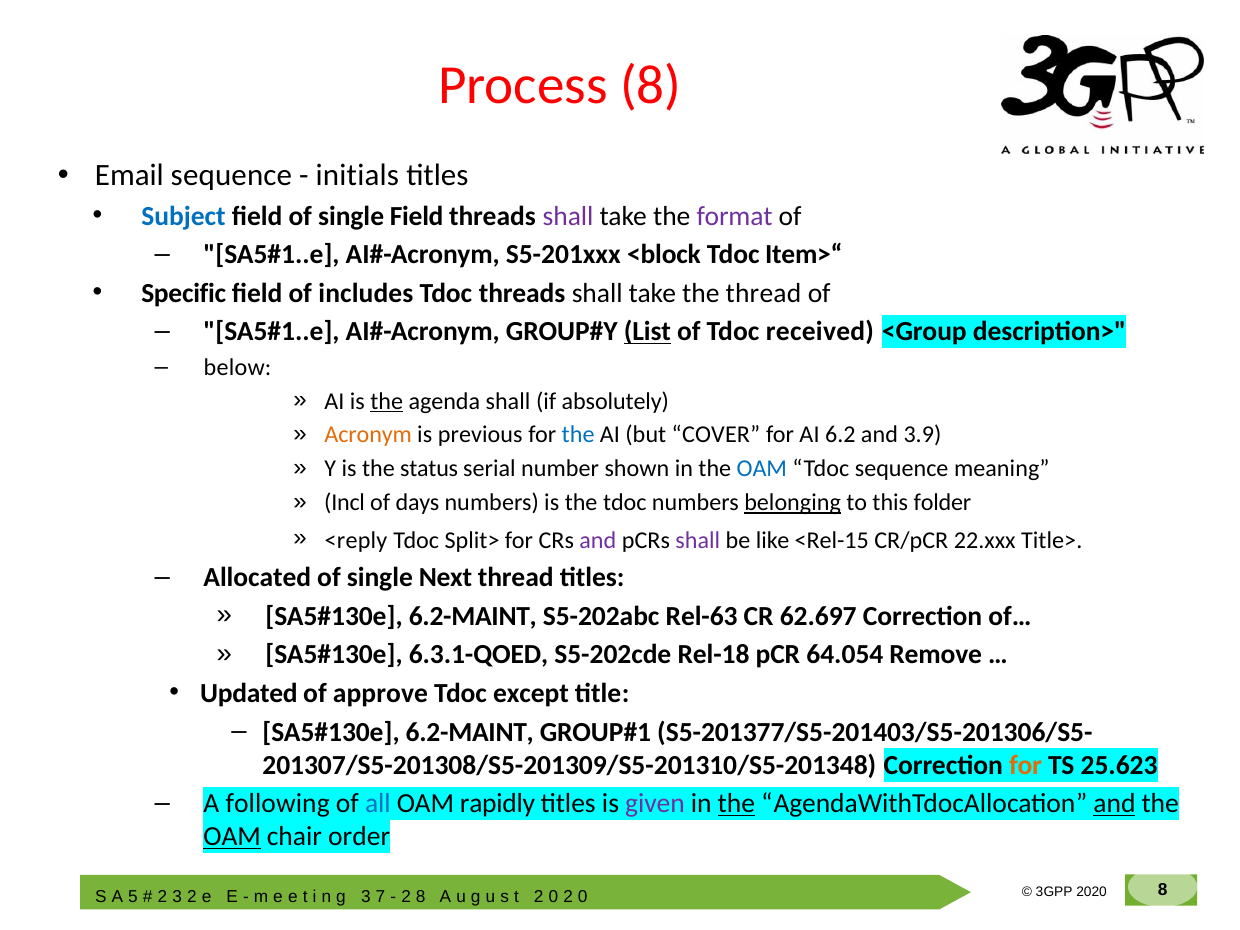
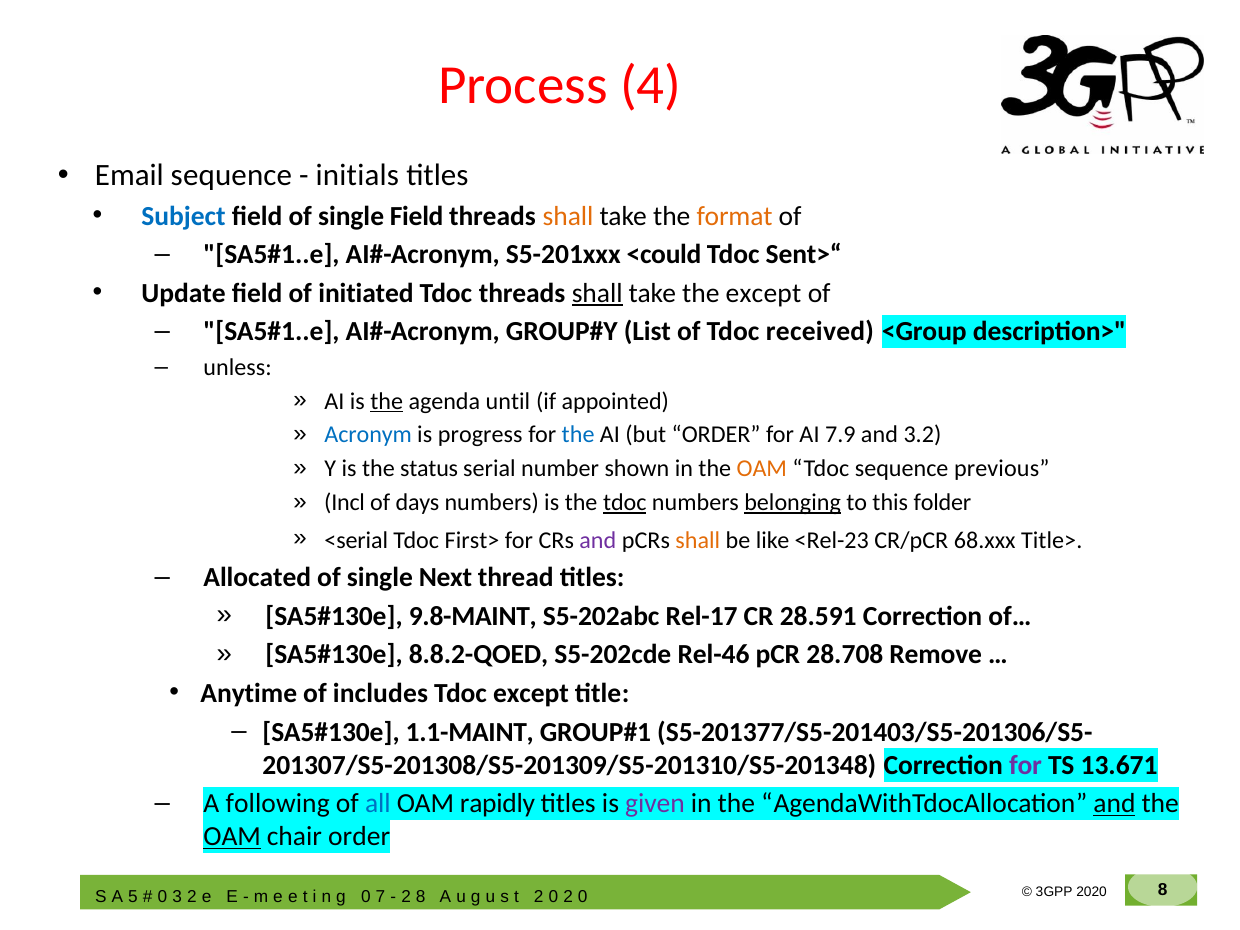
Process 8: 8 -> 4 (651, 85)
shall colour: purple -> orange (568, 216)
format colour: purple -> orange (735, 216)
<block: <block -> <could (664, 255)
Item>“: Item>“ -> Sent>“ (804, 255)
Specific: Specific -> Update (184, 293)
includes: includes -> initiated (366, 293)
shall underline: none -> present (597, 293)
the thread: thread -> except (763, 293)
List underline: present -> none (647, 332)
below: below -> unless (238, 367)
agenda shall: shall -> until (508, 401)
absolutely: absolutely -> appointed (615, 401)
Acronym colour: orange -> blue (368, 435)
previous: previous -> progress (480, 435)
but COVER: COVER -> ORDER (716, 435)
6.2: 6.2 -> 7.9 (840, 435)
3.9: 3.9 -> 3.2 (922, 435)
OAM colour: blue -> orange (762, 469)
meaning: meaning -> previous (1002, 469)
tdoc underline: none -> present (625, 502)
<reply: <reply -> <serial (356, 540)
Split>: Split> -> First> (472, 540)
shall colour: purple -> orange (698, 540)
<Rel-15: <Rel-15 -> <Rel-23 (832, 540)
22.xxx: 22.xxx -> 68.xxx (985, 540)
6.2-MAINT: 6.2-MAINT -> 9.8-MAINT (473, 616)
Rel-63: Rel-63 -> Rel-17 (702, 616)
62.697: 62.697 -> 28.591 (818, 616)
6.3.1-QOED: 6.3.1-QOED -> 8.8.2-QOED (479, 655)
Rel-18: Rel-18 -> Rel-46 (713, 655)
64.054: 64.054 -> 28.708 (845, 655)
Updated: Updated -> Anytime (249, 693)
approve: approve -> includes (380, 693)
6.2-MAINT: 6.2-MAINT -> 1.1-MAINT (470, 732)
for colour: orange -> purple (1025, 765)
25.623: 25.623 -> 13.671 (1119, 765)
the underline: present -> none (736, 804)
2: 2 -> 0 (162, 897)
3: 3 -> 0 (366, 897)
